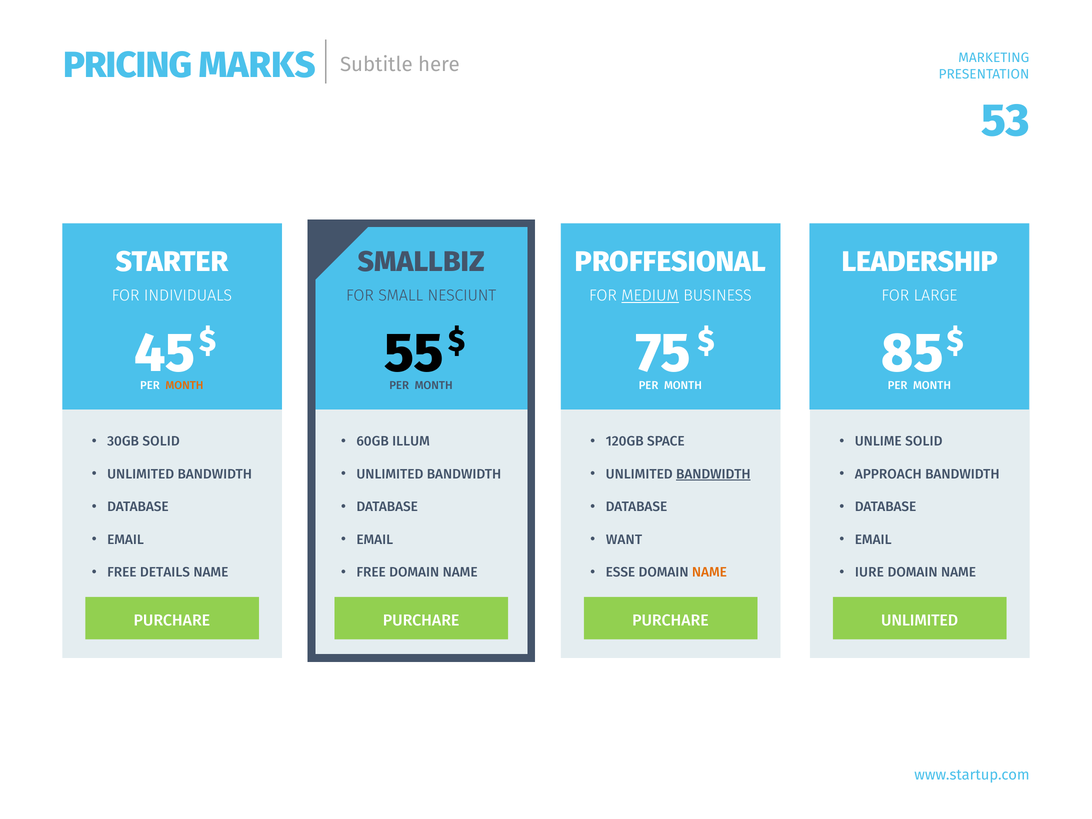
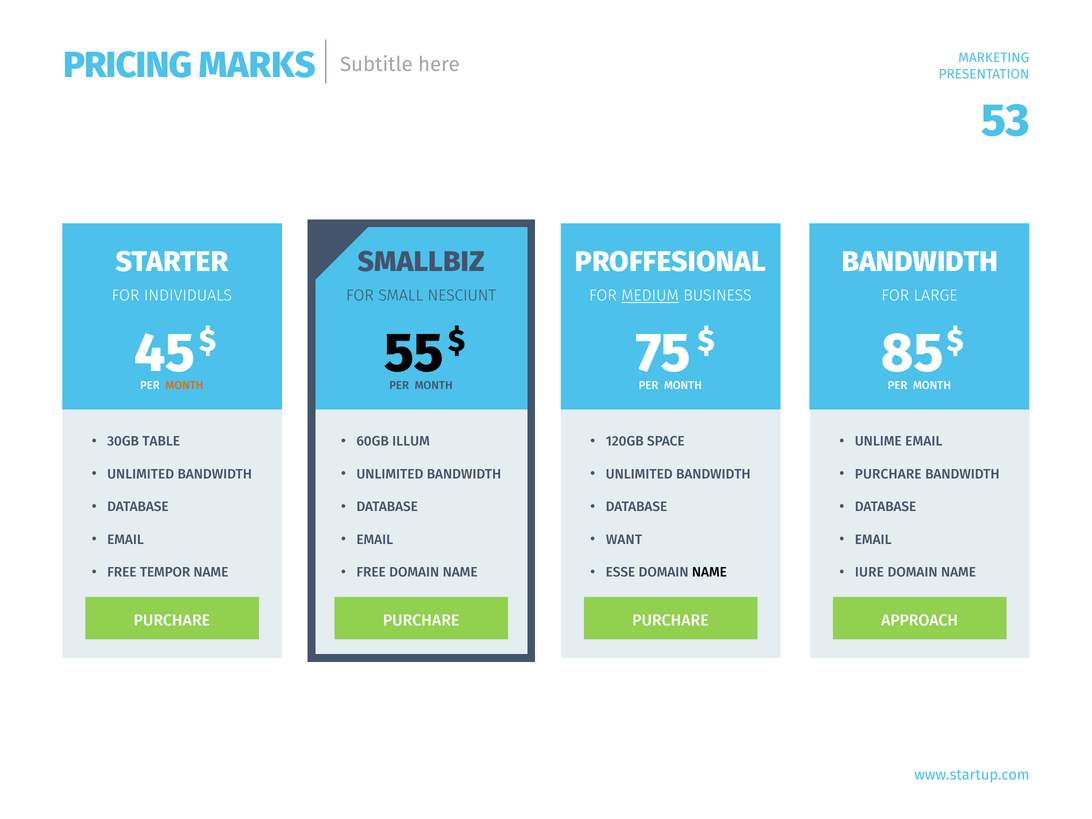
LEADERSHIP: LEADERSHIP -> BANDWIDTH (920, 262)
30GB SOLID: SOLID -> TABLE (161, 441)
UNLIME SOLID: SOLID -> EMAIL (924, 441)
BANDWIDTH underline: present -> none (713, 474)
APPROACH: APPROACH -> PURCHARE (888, 474)
DETAILS: DETAILS -> TEMPOR (165, 572)
NAME colour: orange -> black (709, 572)
UNLIMITED: UNLIMITED -> APPROACH (920, 621)
